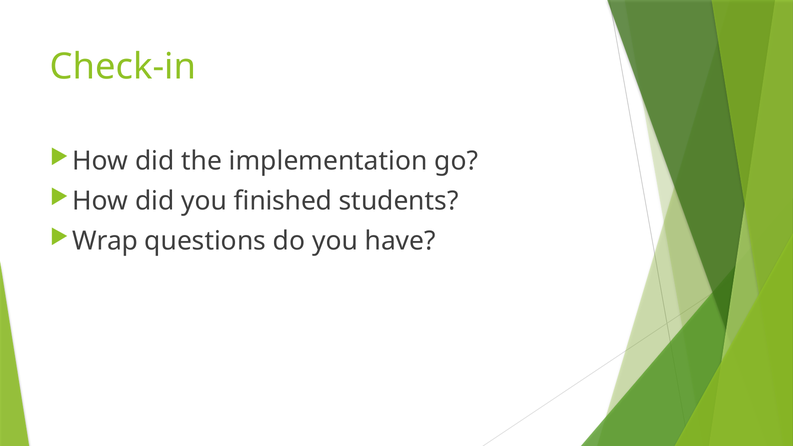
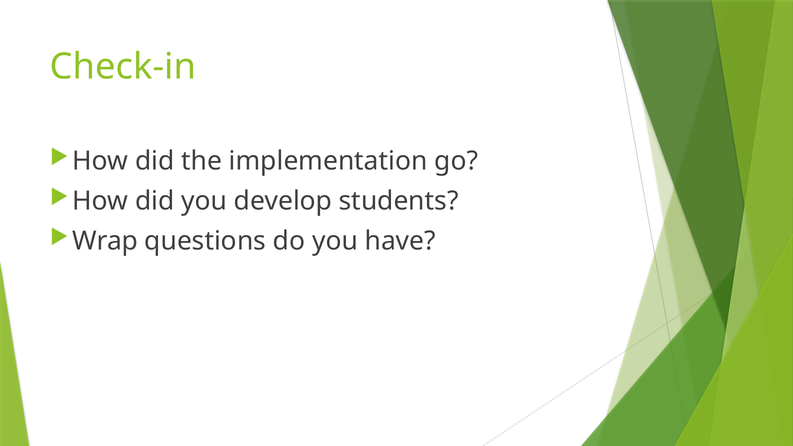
finished: finished -> develop (283, 201)
